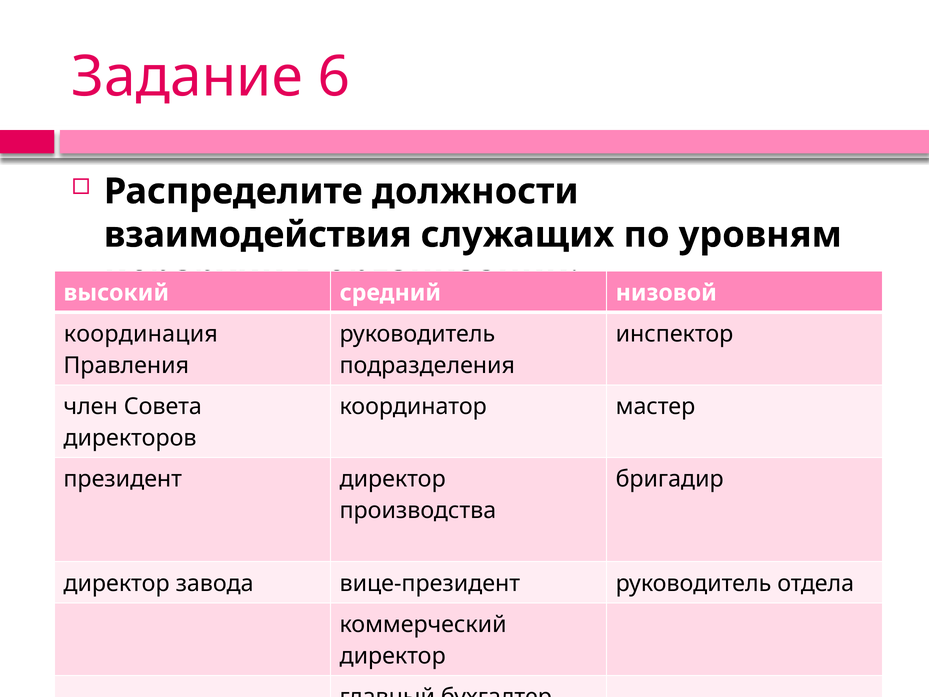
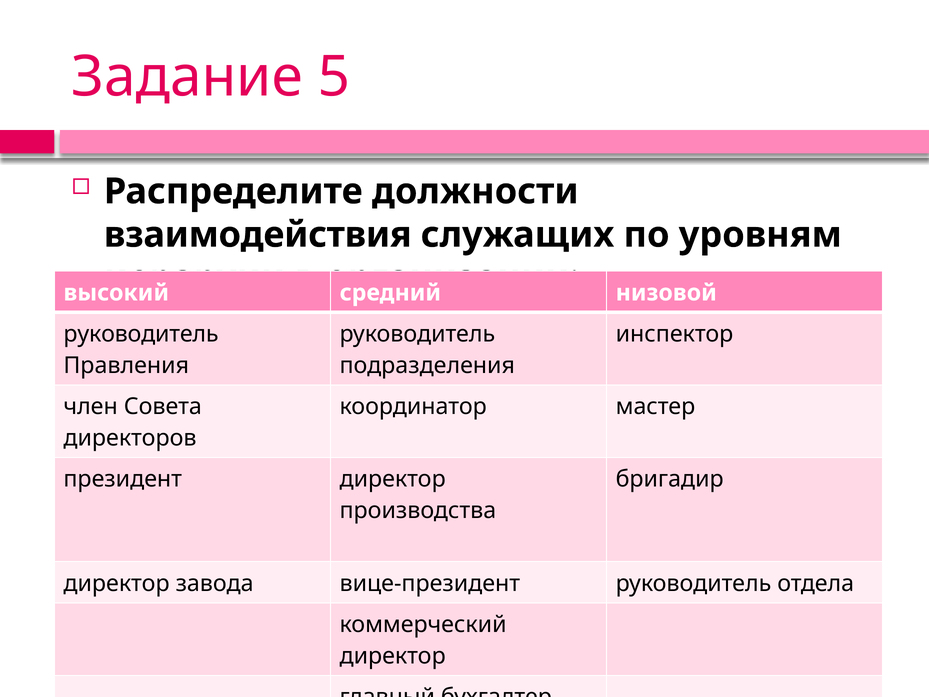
6: 6 -> 5 (334, 77)
координация: координация -> руководитель (141, 334)
